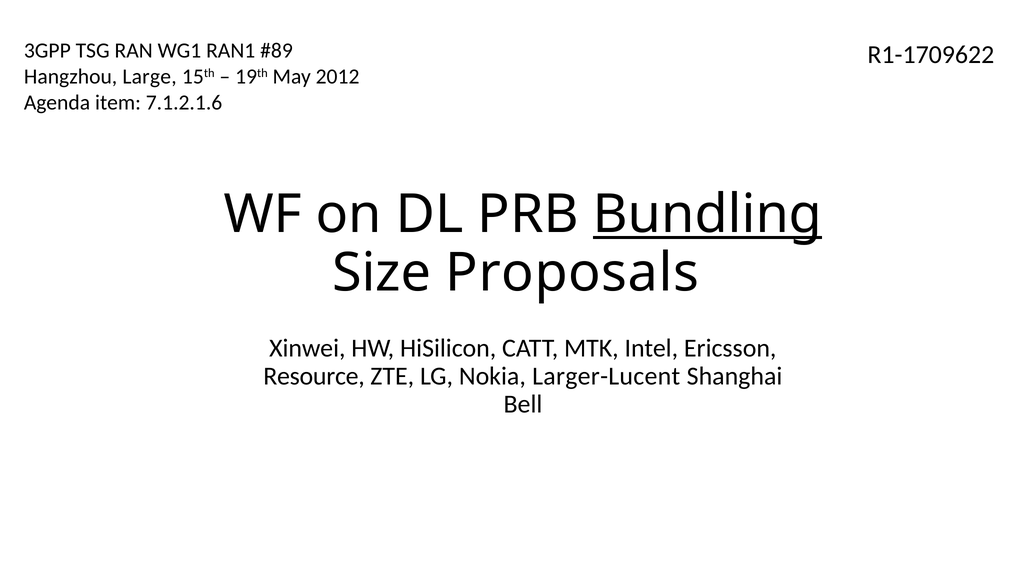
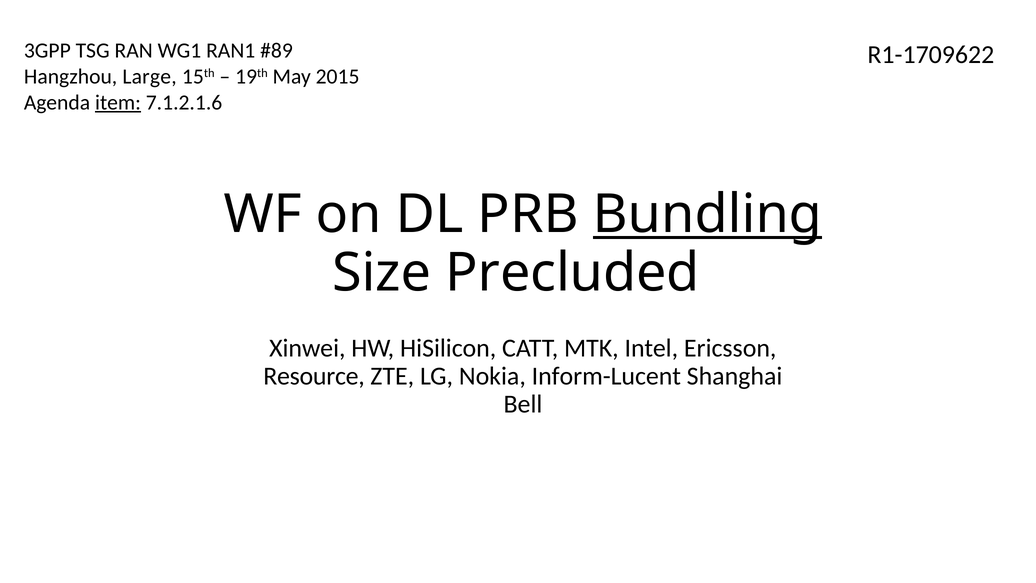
2012: 2012 -> 2015 (338, 77)
item underline: none -> present (118, 102)
Proposals: Proposals -> Precluded (572, 273)
Larger-Lucent: Larger-Lucent -> Inform-Lucent (606, 376)
